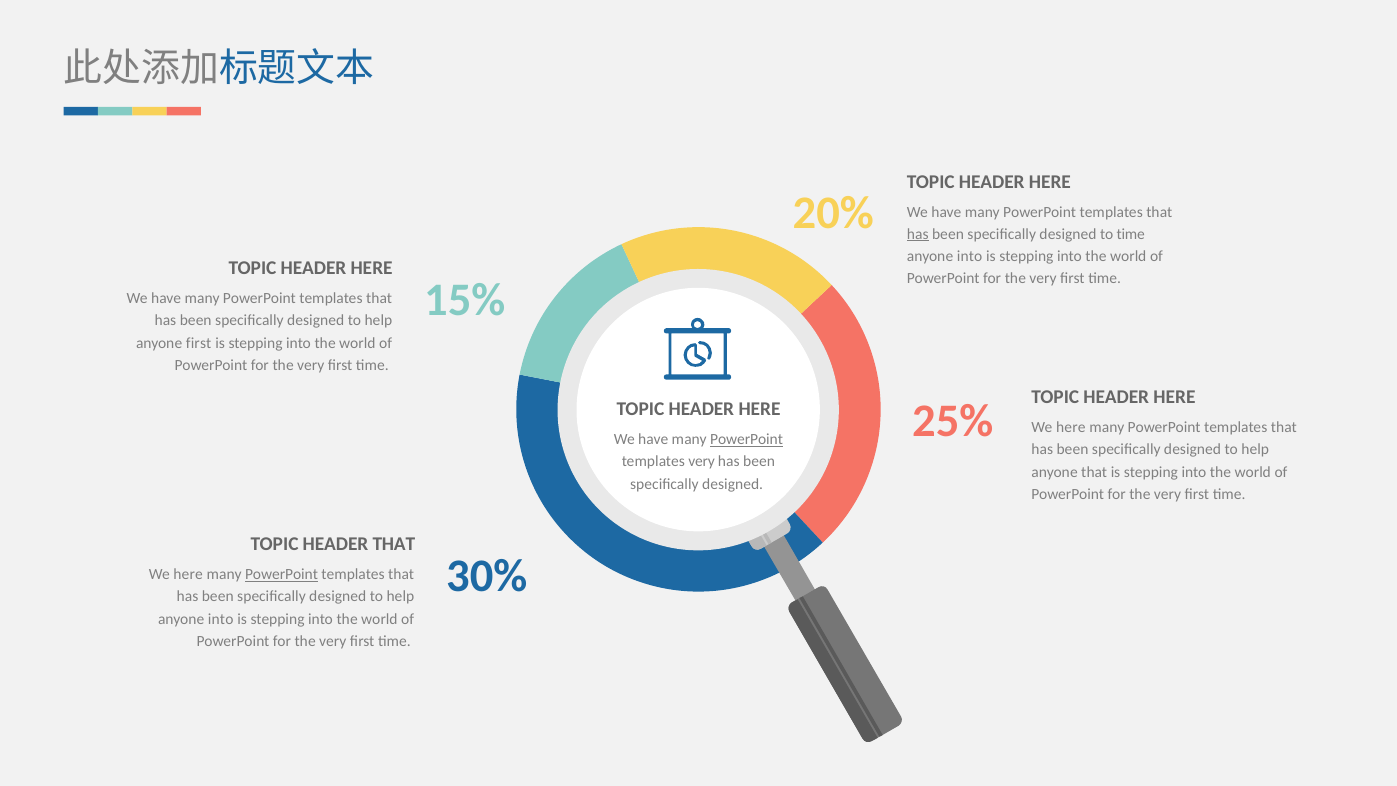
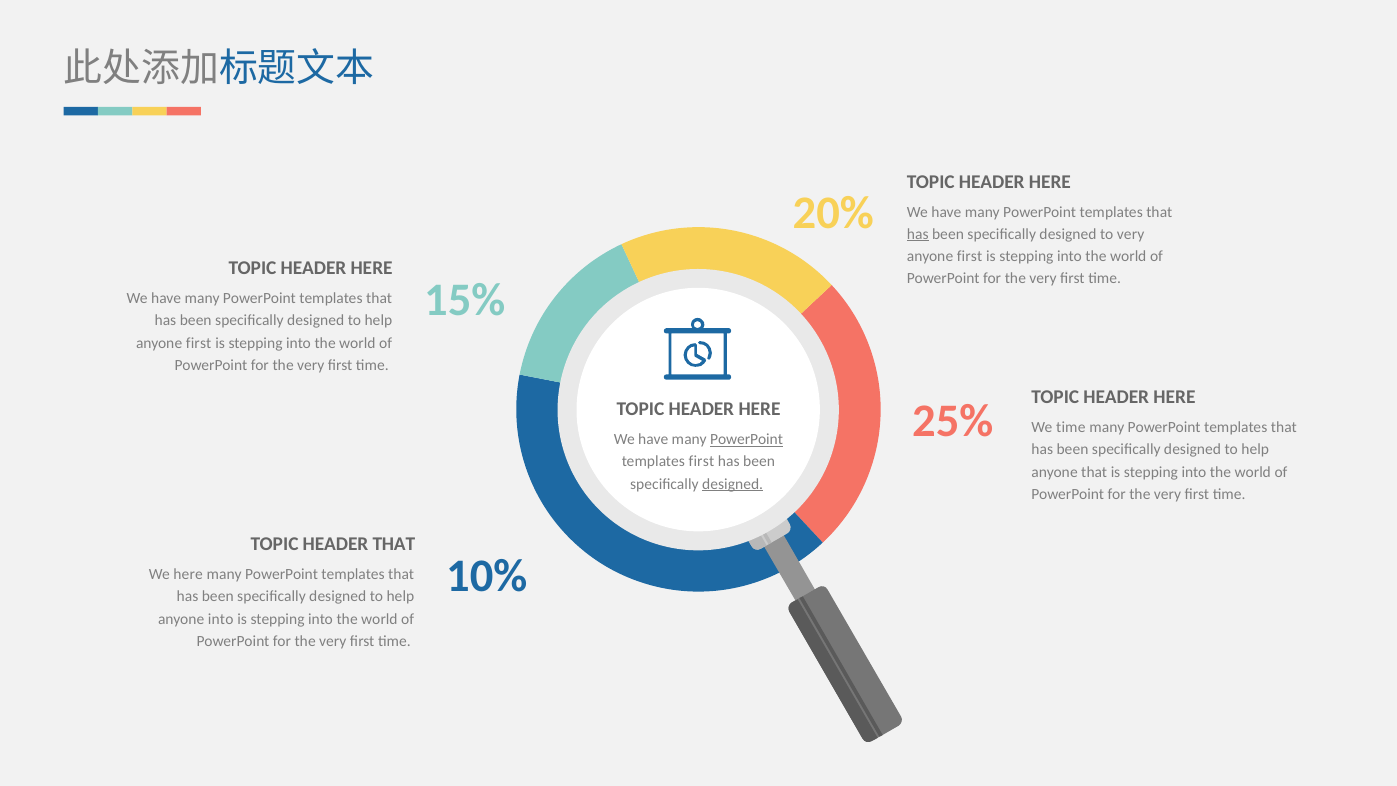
to time: time -> very (1131, 234)
into: into -> first (970, 256)
here: here -> time (1071, 427)
templates very: very -> first (701, 462)
designed underline: none -> present (733, 484)
30%: 30% -> 10% (487, 576)
PowerPoint underline: present -> none (281, 574)
